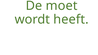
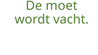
heeft: heeft -> vacht (71, 19)
